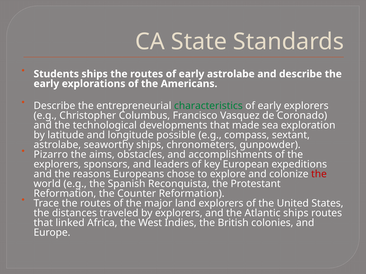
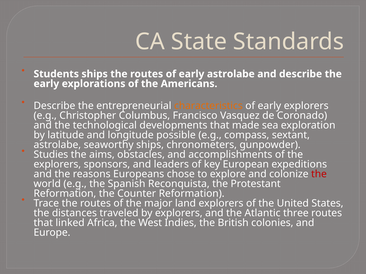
characteristics colour: green -> orange (208, 106)
Pizarro: Pizarro -> Studies (51, 155)
Atlantic ships: ships -> three (296, 213)
